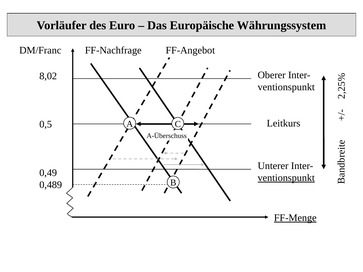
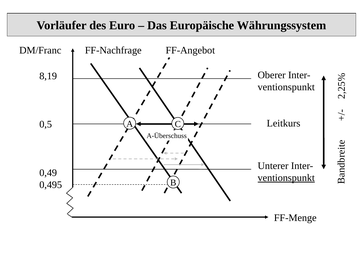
8,02: 8,02 -> 8,19 (48, 76)
0,489: 0,489 -> 0,495 (51, 185)
FF-Menge underline: present -> none (295, 218)
